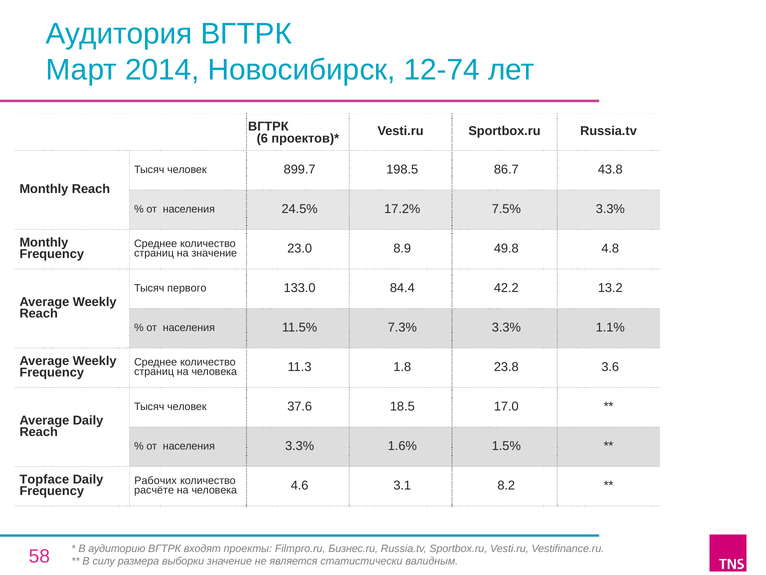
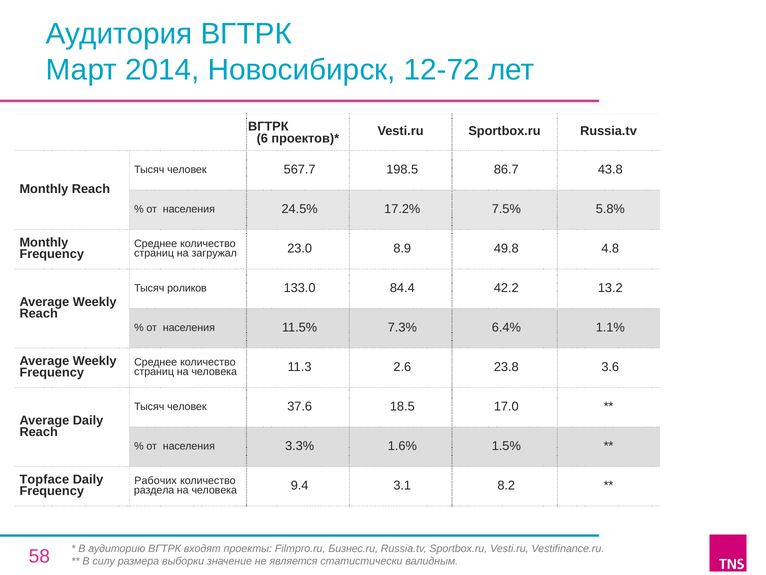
12-74: 12-74 -> 12-72 (442, 70)
899.7: 899.7 -> 567.7 (300, 169)
7.5% 3.3%: 3.3% -> 5.8% (610, 209)
на значение: значение -> загружал (214, 253)
первого: первого -> роликов (187, 288)
7.3% 3.3%: 3.3% -> 6.4% (506, 327)
1.8: 1.8 -> 2.6 (402, 367)
расчёте: расчёте -> раздела (154, 490)
4.6: 4.6 -> 9.4 (300, 485)
